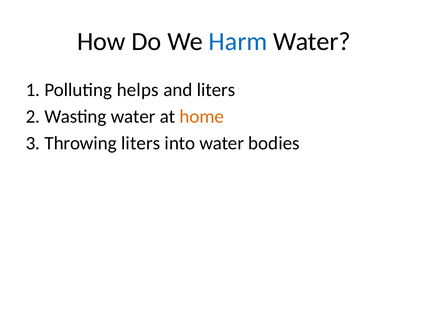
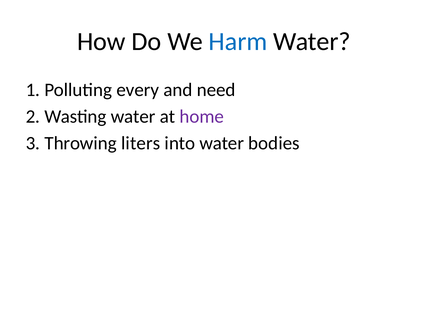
helps: helps -> every (138, 90)
and liters: liters -> need (216, 90)
home colour: orange -> purple (202, 116)
